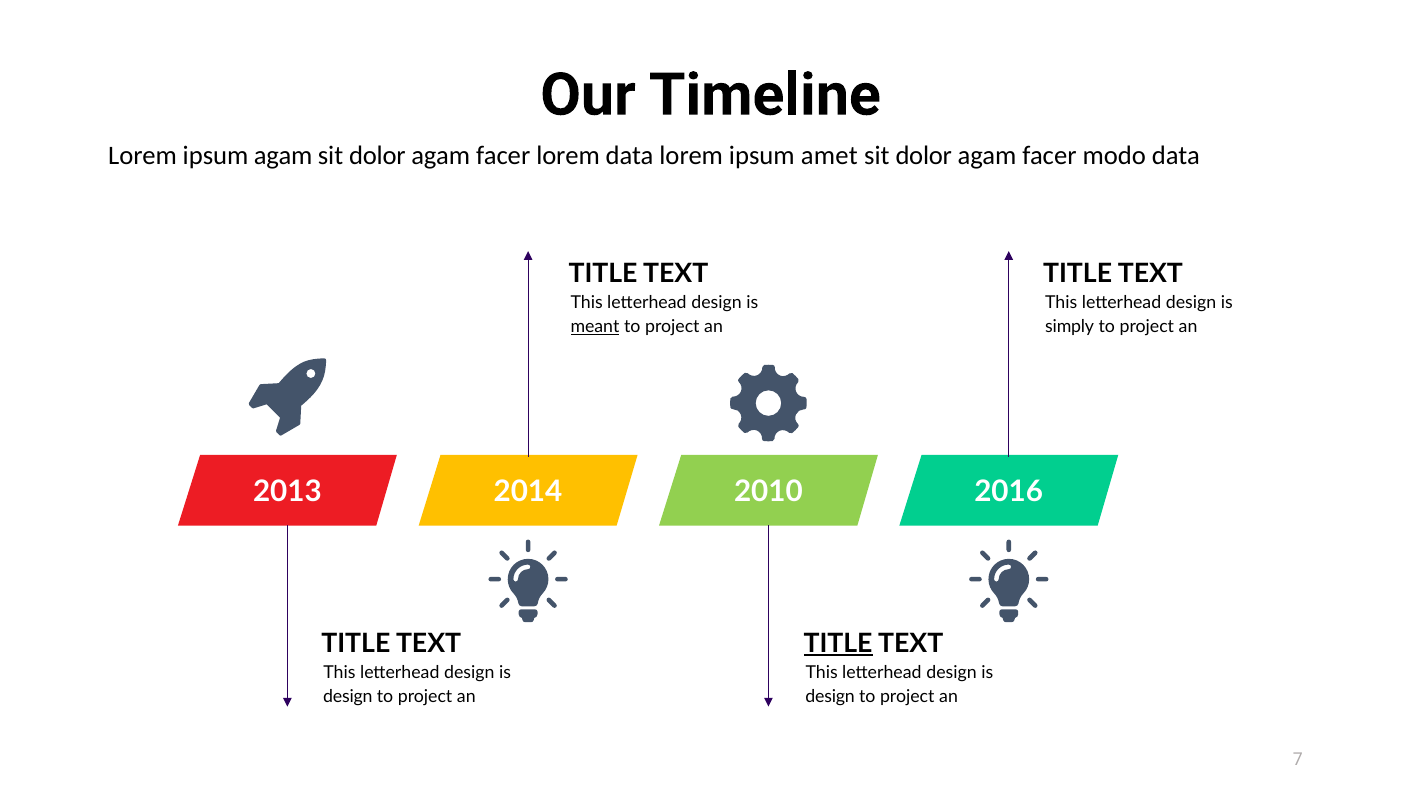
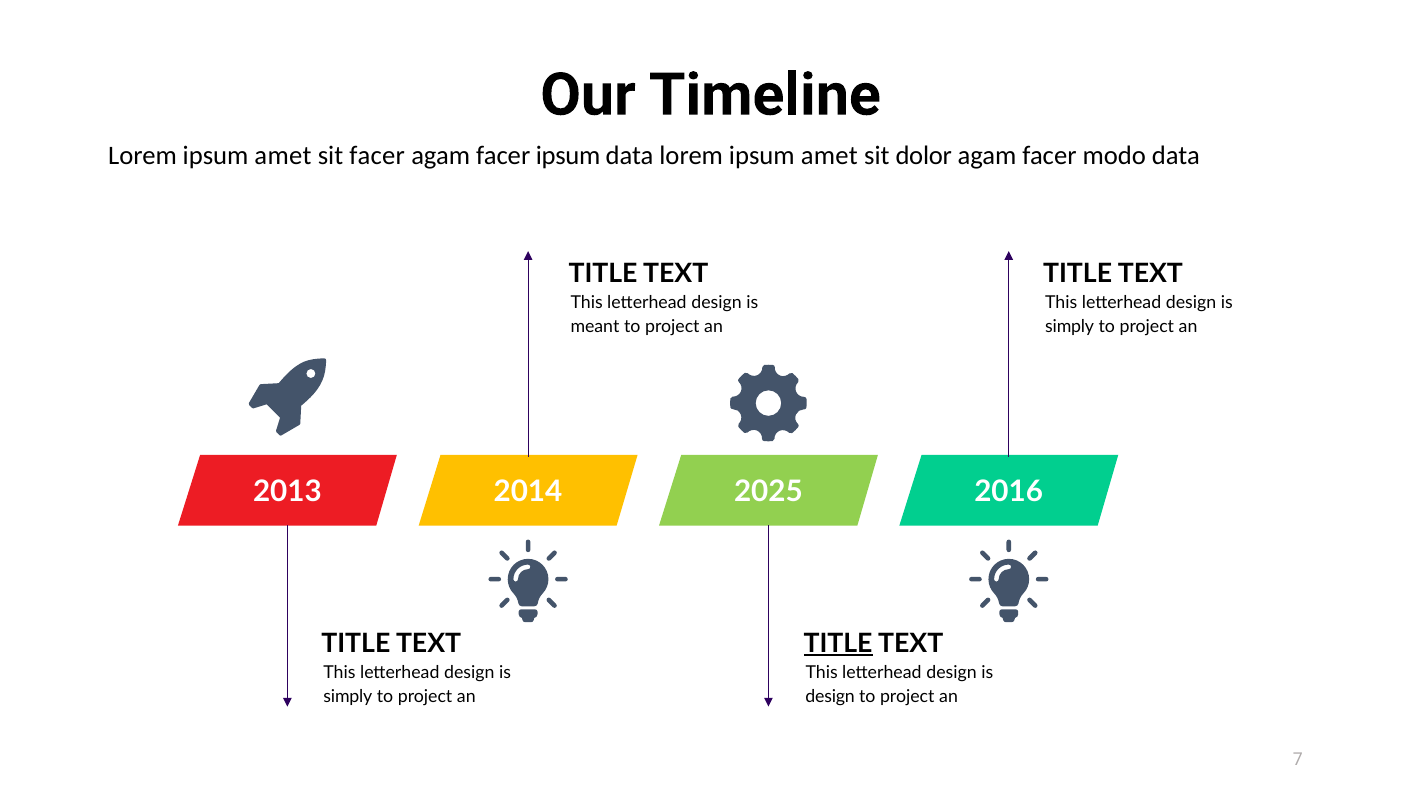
agam: agam -> amet (283, 155)
dolor: dolor -> facer (377, 155)
facer lorem: lorem -> ipsum (568, 155)
meant underline: present -> none (595, 327)
2010: 2010 -> 2025 (768, 492)
design: design -> simply (348, 696)
